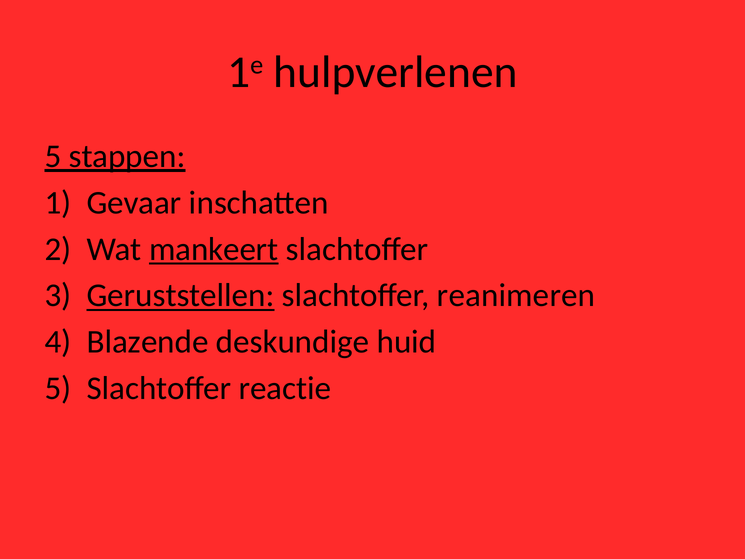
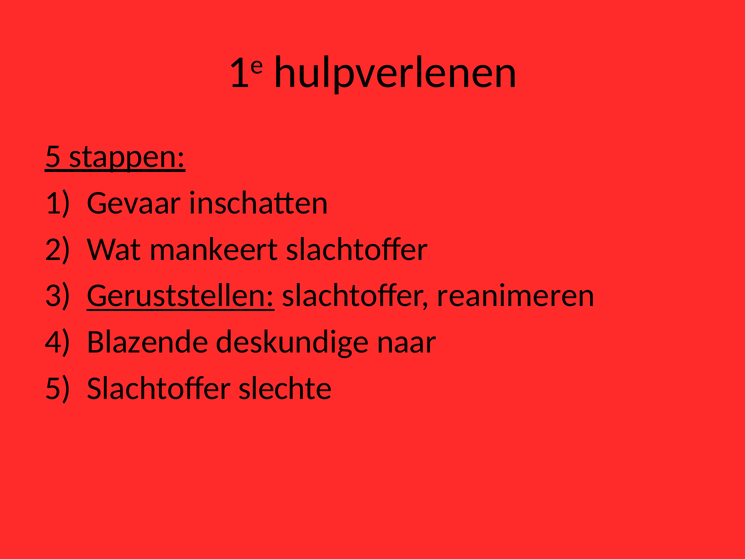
mankeert underline: present -> none (214, 249)
huid: huid -> naar (407, 342)
reactie: reactie -> slechte (285, 388)
